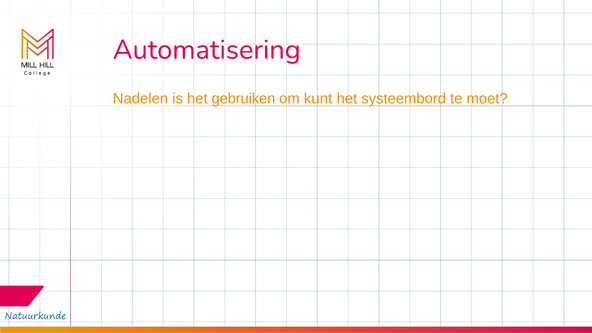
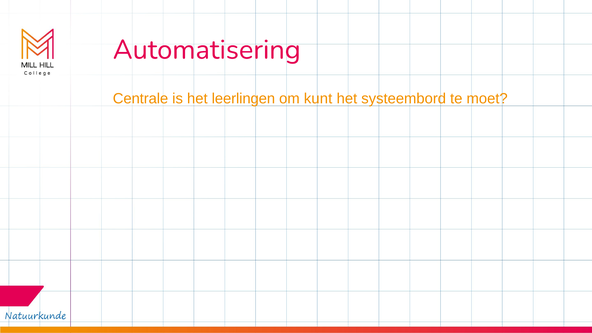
Nadelen: Nadelen -> Centrale (141, 99)
gebruiken: gebruiken -> leerlingen (243, 99)
